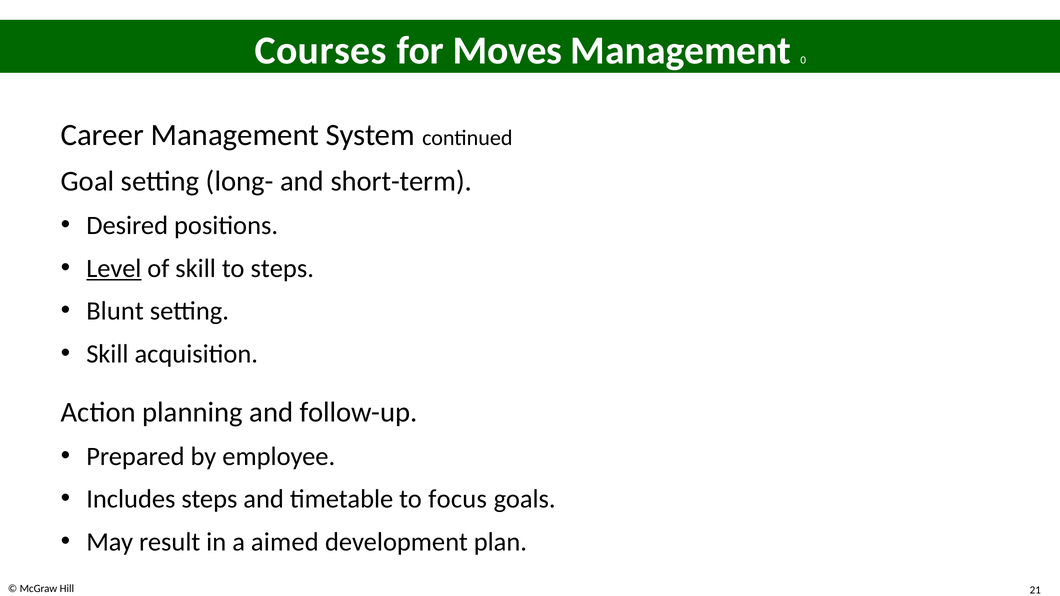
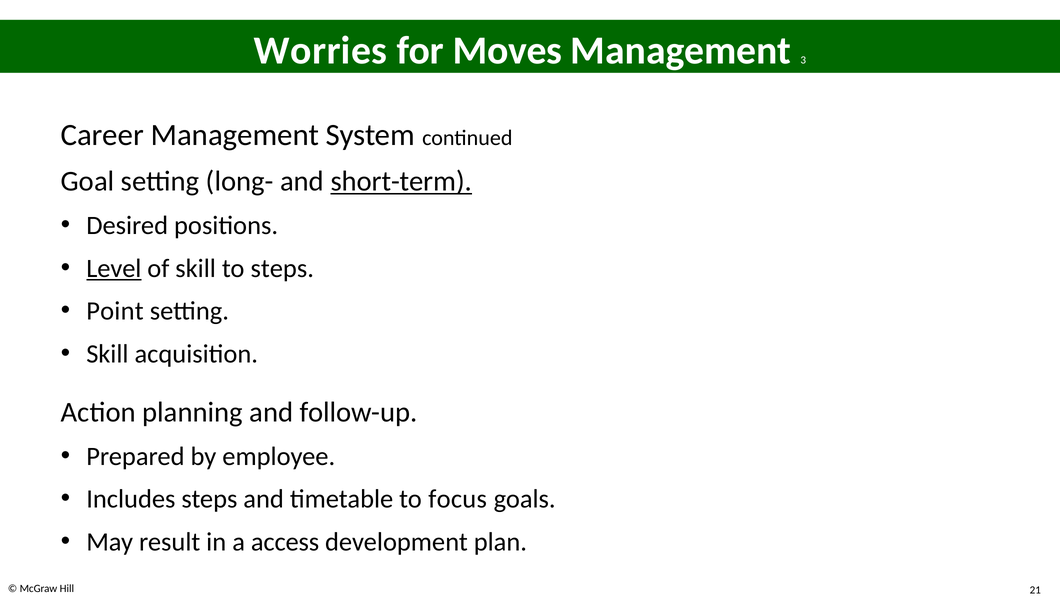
Courses: Courses -> Worries (321, 50)
0: 0 -> 3 (803, 60)
short-term underline: none -> present (401, 182)
Blunt: Blunt -> Point (115, 311)
aimed: aimed -> access (285, 542)
